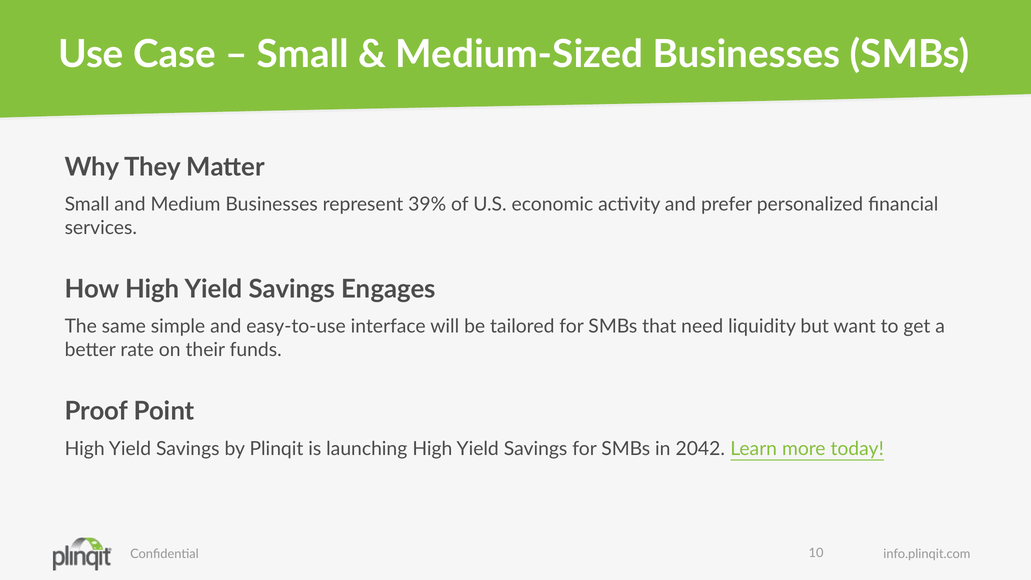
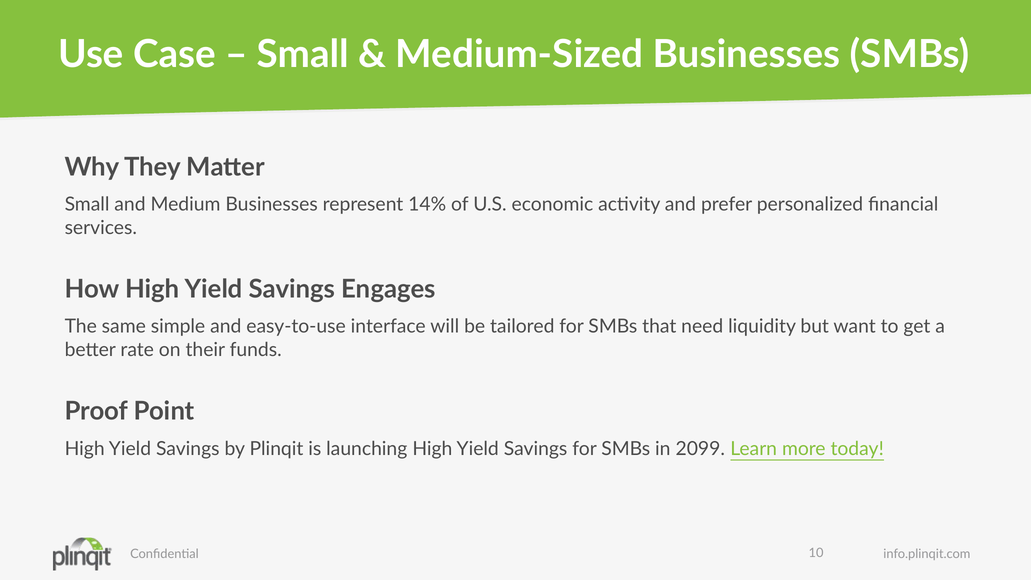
39%: 39% -> 14% (427, 205)
2042: 2042 -> 2099 (700, 449)
